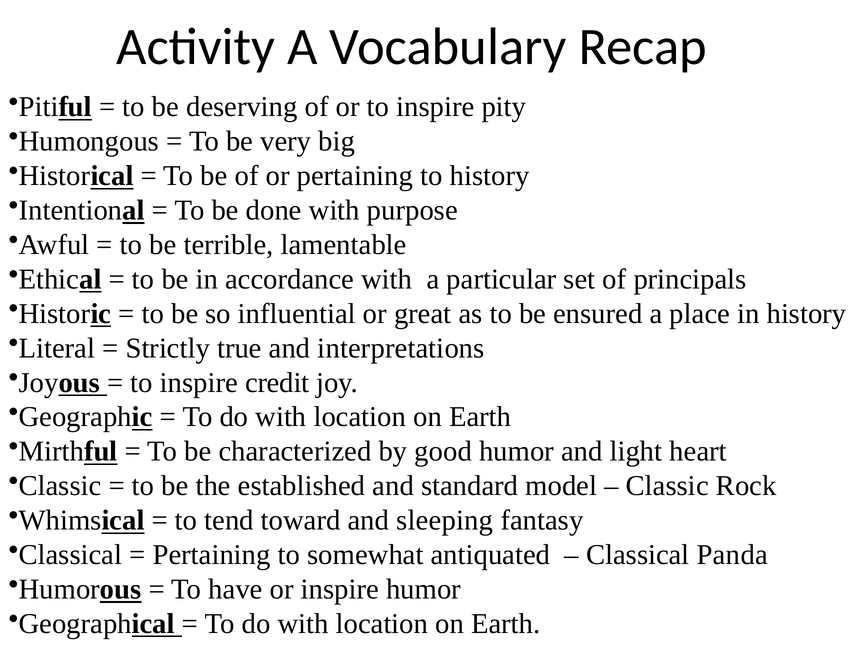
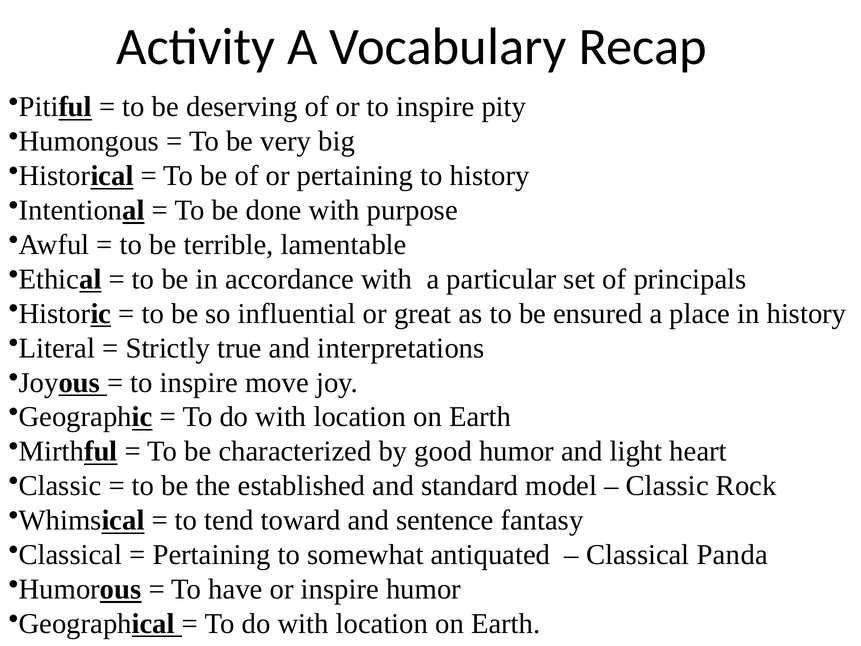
credit: credit -> move (277, 382)
sleeping: sleeping -> sentence (445, 520)
